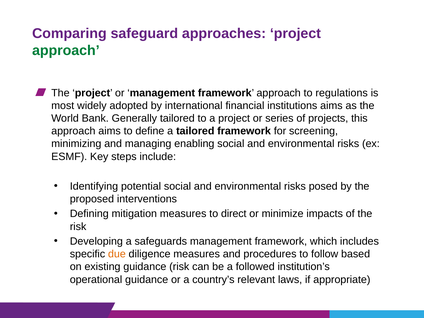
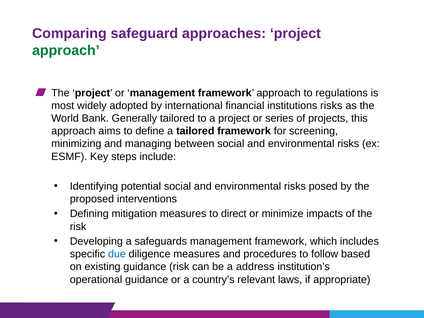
institutions aims: aims -> risks (331, 106)
enabling: enabling -> between (194, 144)
due colour: orange -> blue (117, 254)
followed: followed -> address (255, 267)
